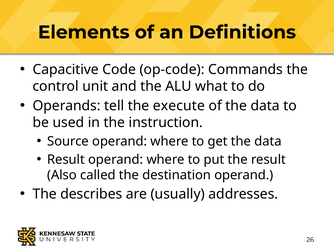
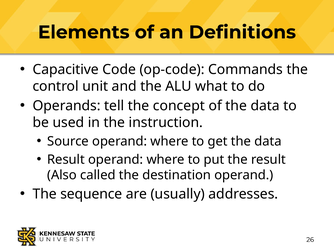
execute: execute -> concept (179, 106)
describes: describes -> sequence (91, 194)
